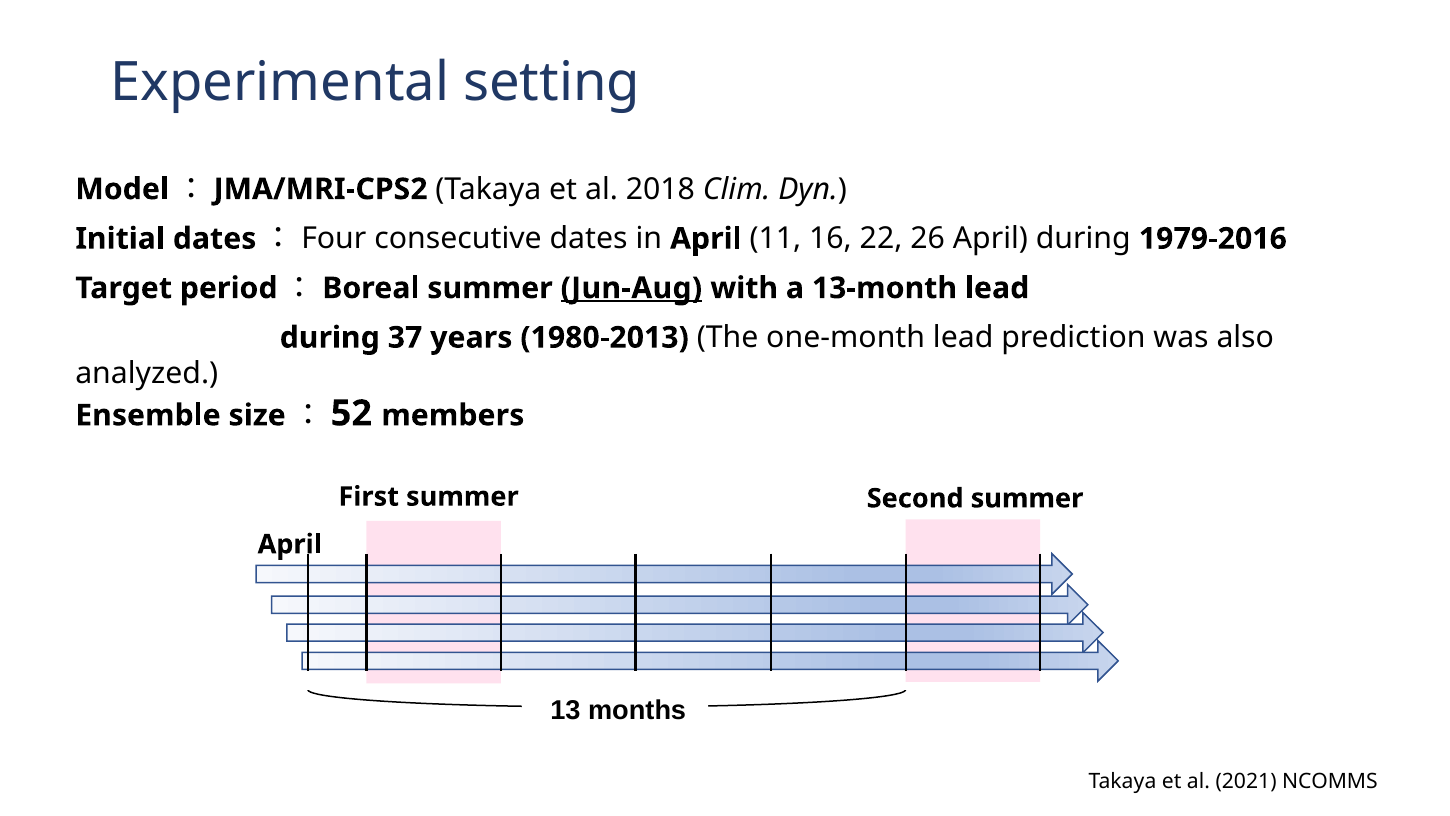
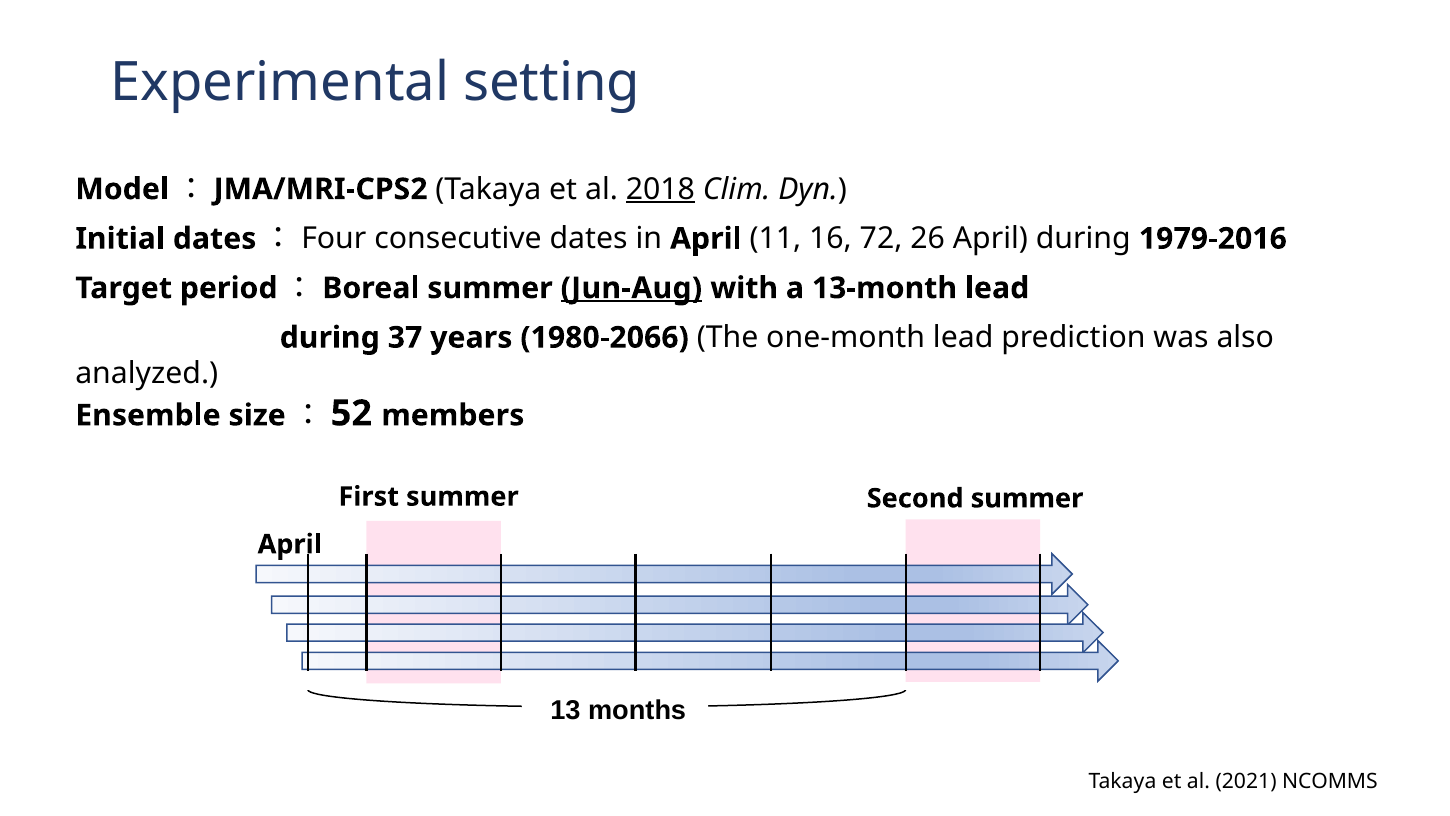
2018 underline: none -> present (660, 189)
22: 22 -> 72 (881, 239)
1980-2013: 1980-2013 -> 1980-2066 (605, 338)
